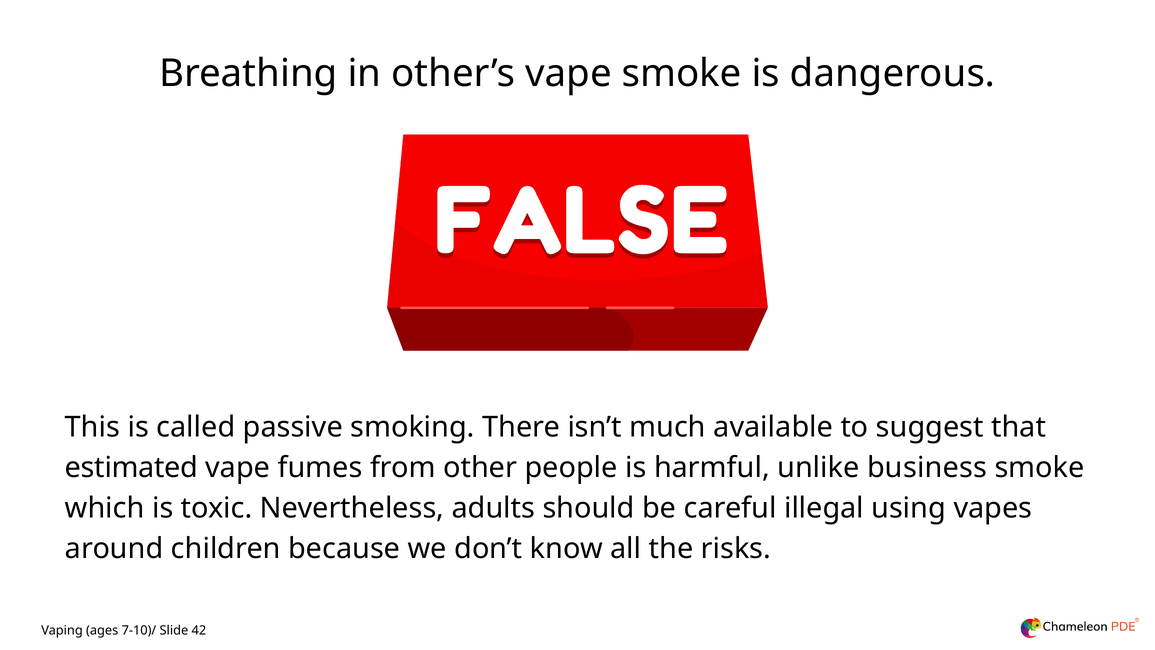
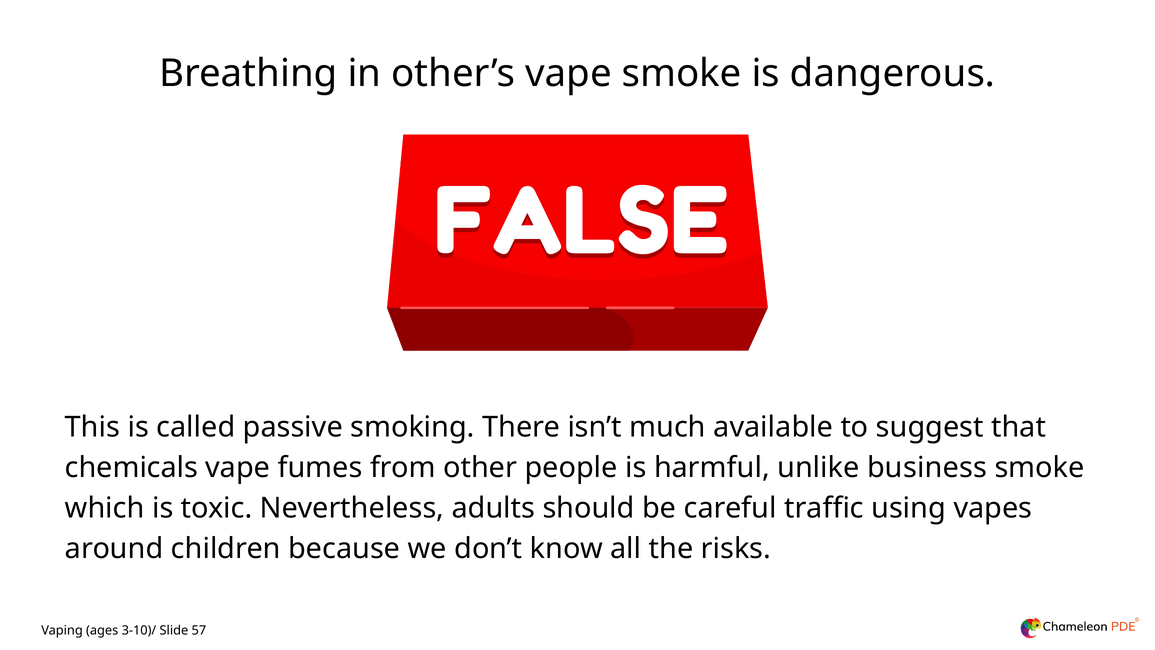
estimated: estimated -> chemicals (131, 467)
illegal: illegal -> traffic (824, 508)
7-10)/: 7-10)/ -> 3-10)/ (139, 630)
42: 42 -> 57 (199, 630)
